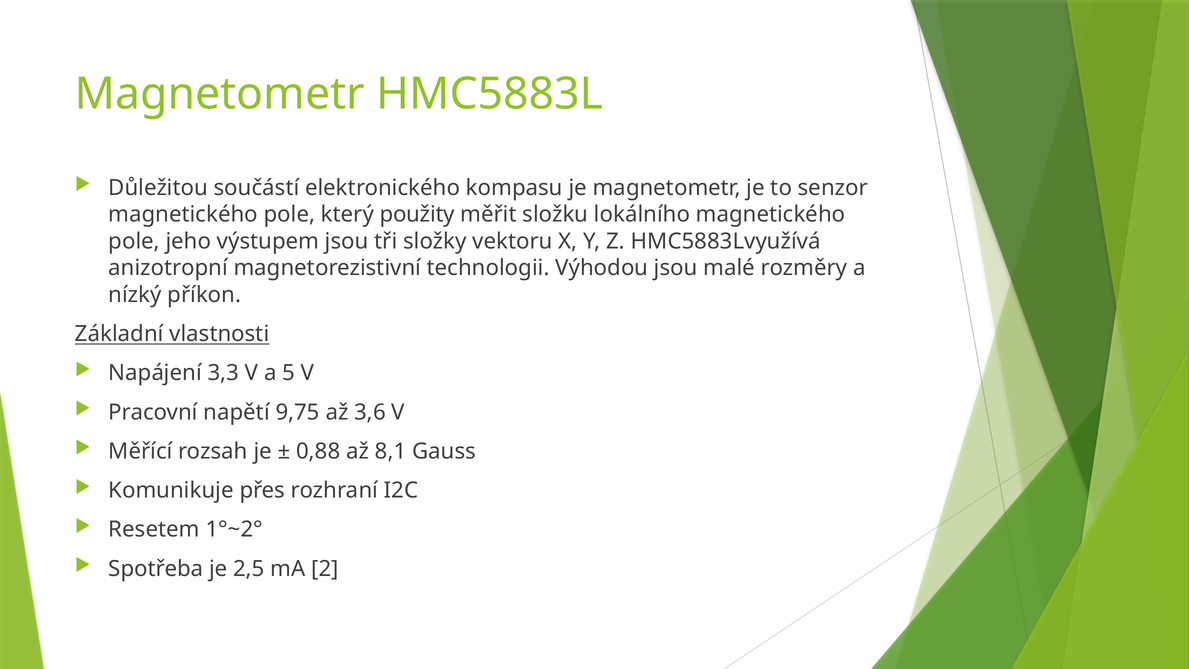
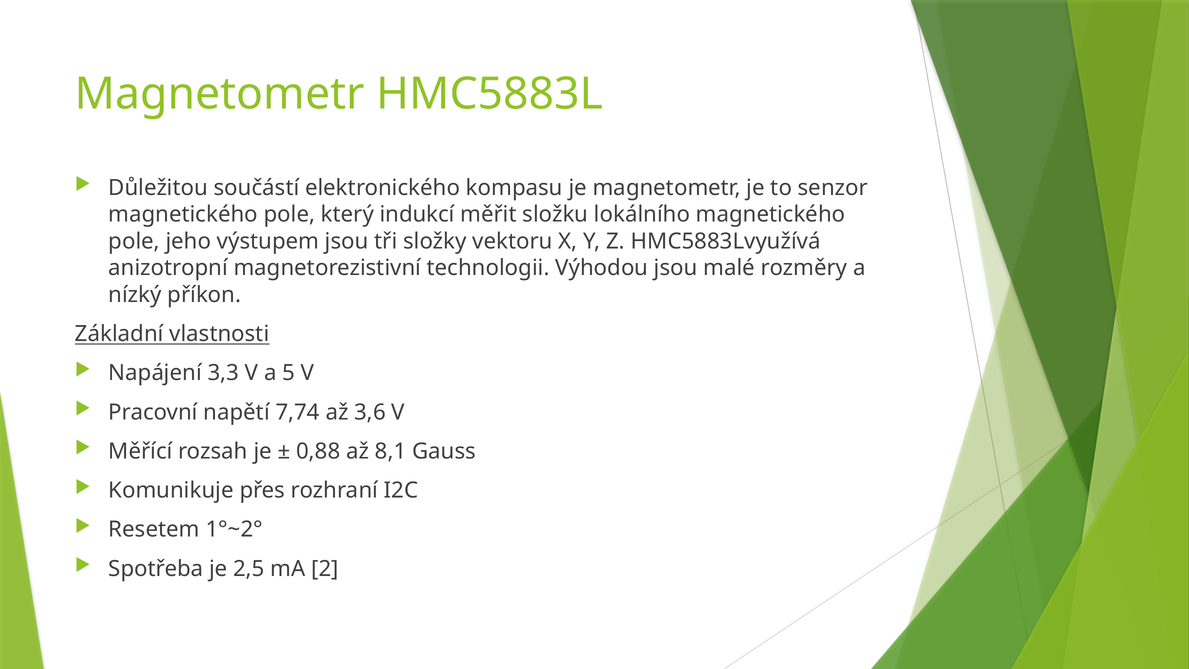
použity: použity -> indukcí (417, 214)
9,75: 9,75 -> 7,74 (298, 412)
